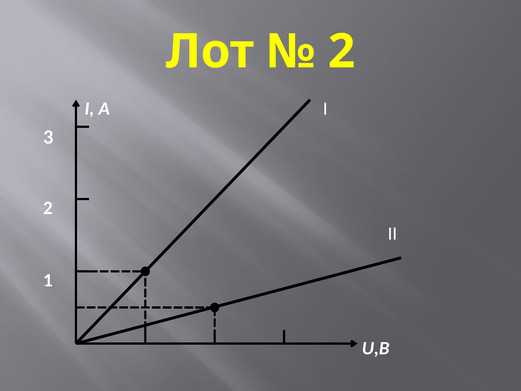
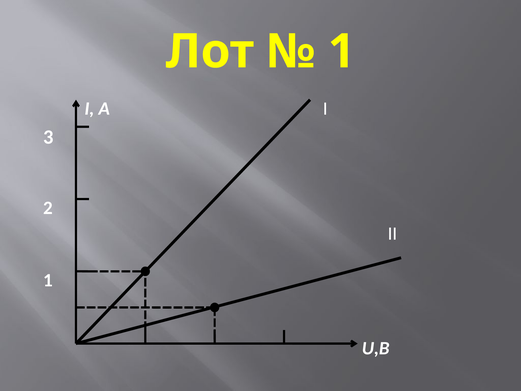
2: 2 -> 1 (342, 52)
